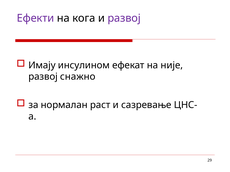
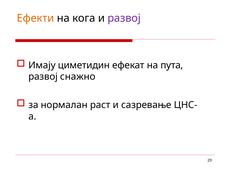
Ефекти colour: purple -> orange (35, 18)
инсулином: инсулином -> циметидин (84, 65)
није: није -> пута (172, 65)
